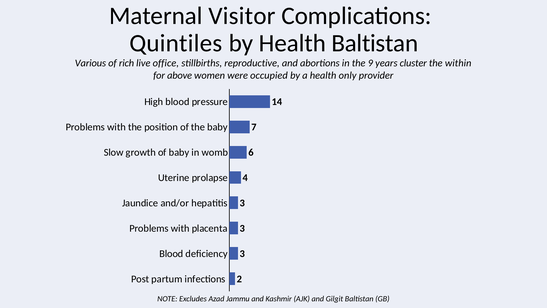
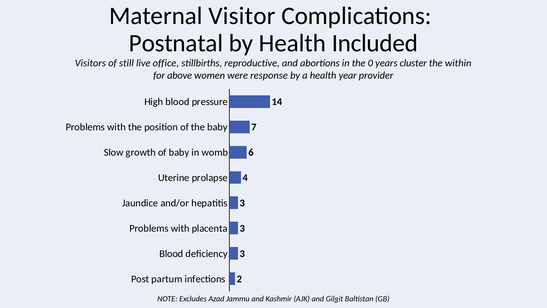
Quintiles: Quintiles -> Postnatal (176, 43)
Health Baltistan: Baltistan -> Included (375, 43)
Various: Various -> Visitors (90, 63)
rich: rich -> still (126, 63)
9: 9 -> 0 (370, 63)
occupied: occupied -> response (269, 75)
only: only -> year (348, 75)
